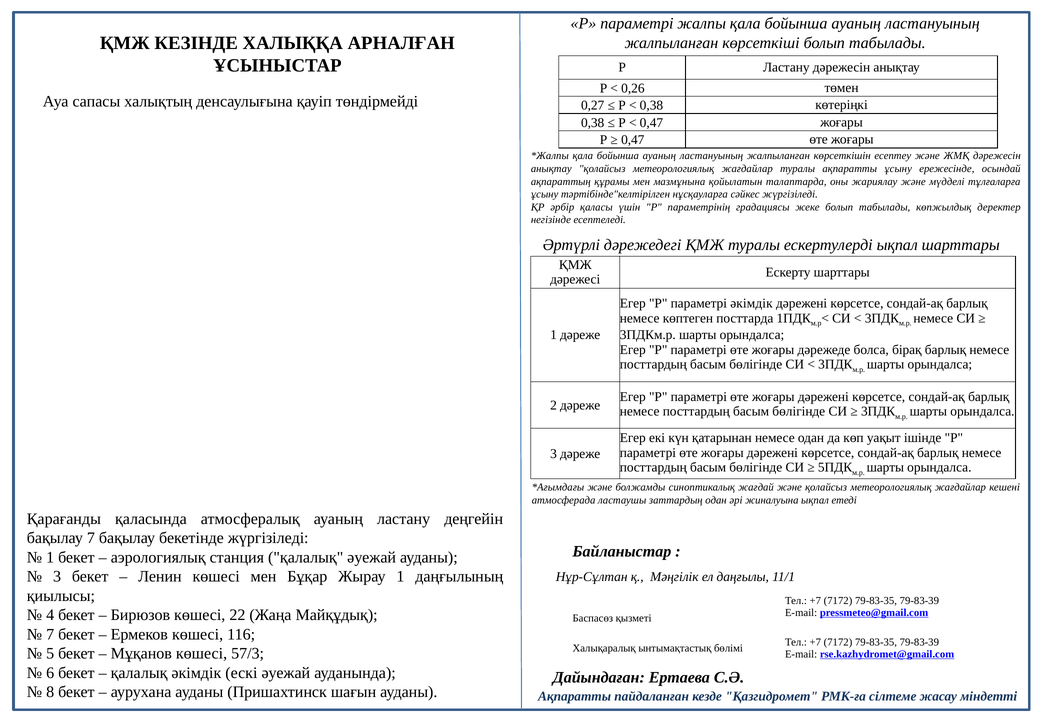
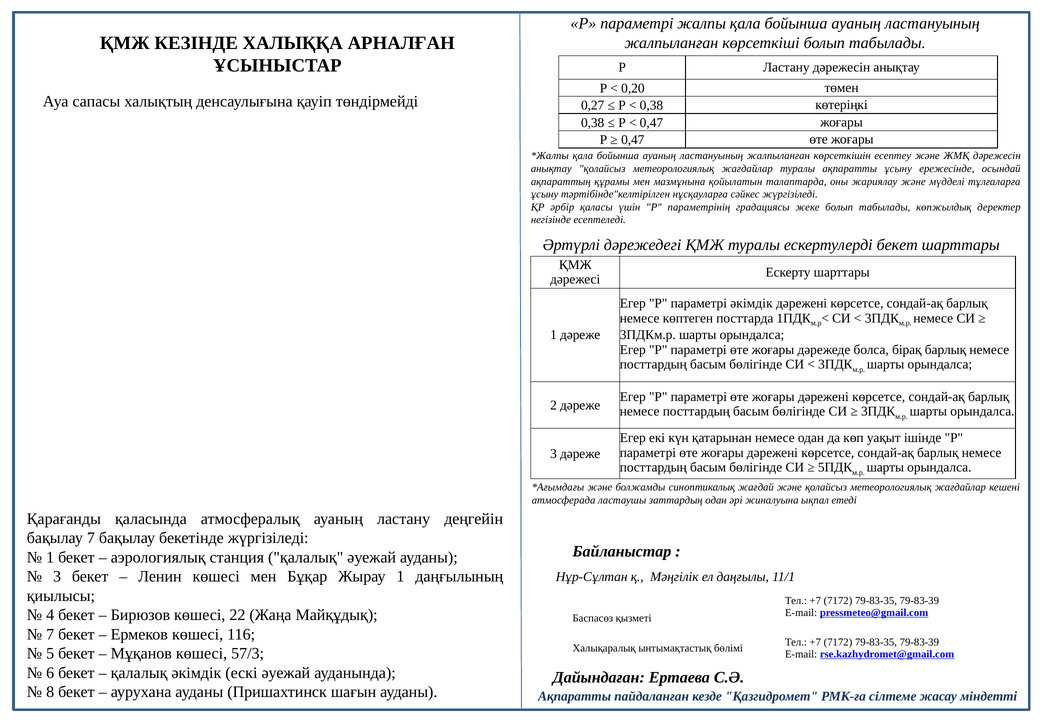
0,26: 0,26 -> 0,20 (633, 88)
ескертулерді ықпал: ықпал -> бекет (897, 245)
